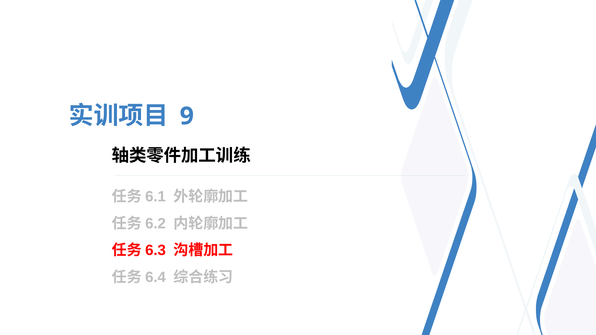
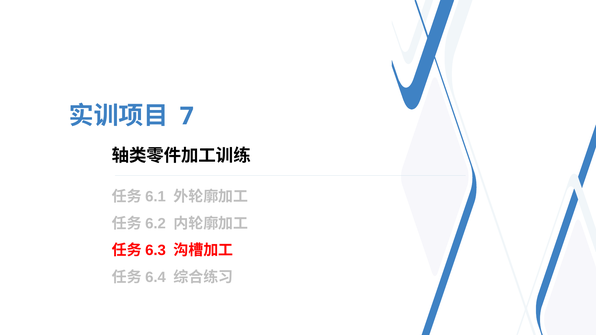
9: 9 -> 7 (187, 116)
